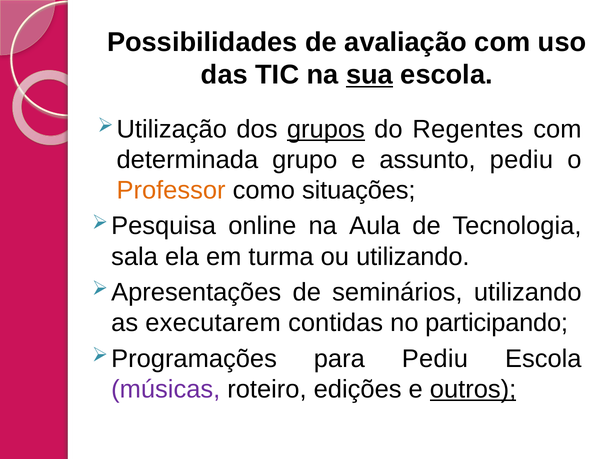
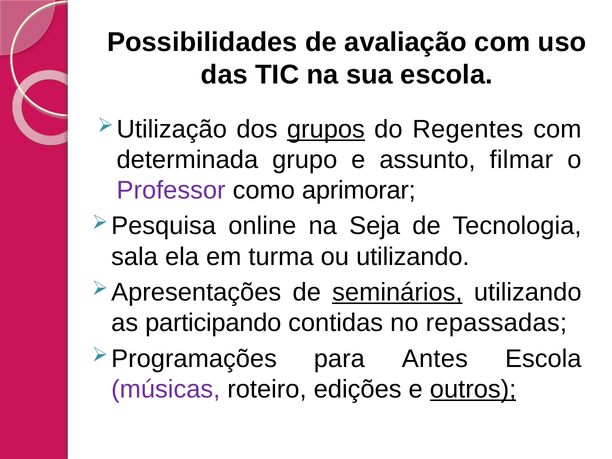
sua underline: present -> none (369, 75)
assunto pediu: pediu -> filmar (521, 160)
Professor colour: orange -> purple (171, 190)
situações: situações -> aprimorar (359, 190)
Aula: Aula -> Seja (375, 226)
seminários underline: none -> present (397, 292)
executarem: executarem -> participando (213, 323)
participando: participando -> repassadas (496, 323)
para Pediu: Pediu -> Antes (435, 359)
